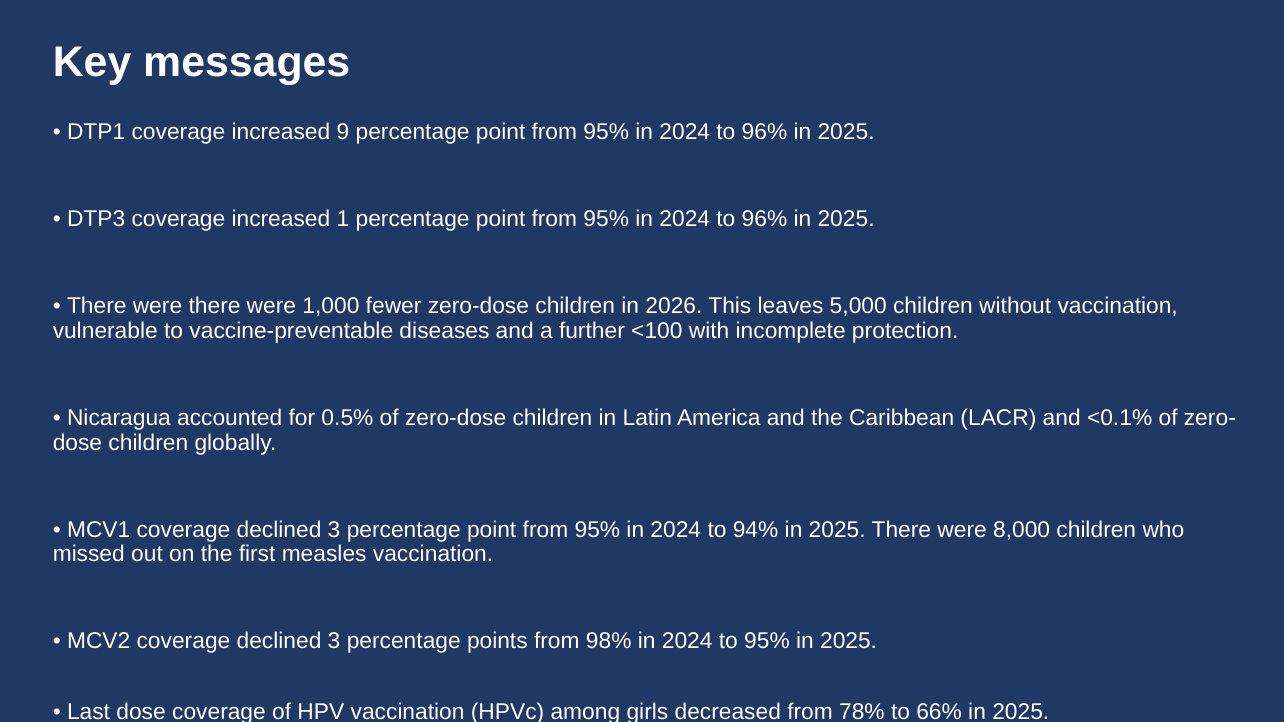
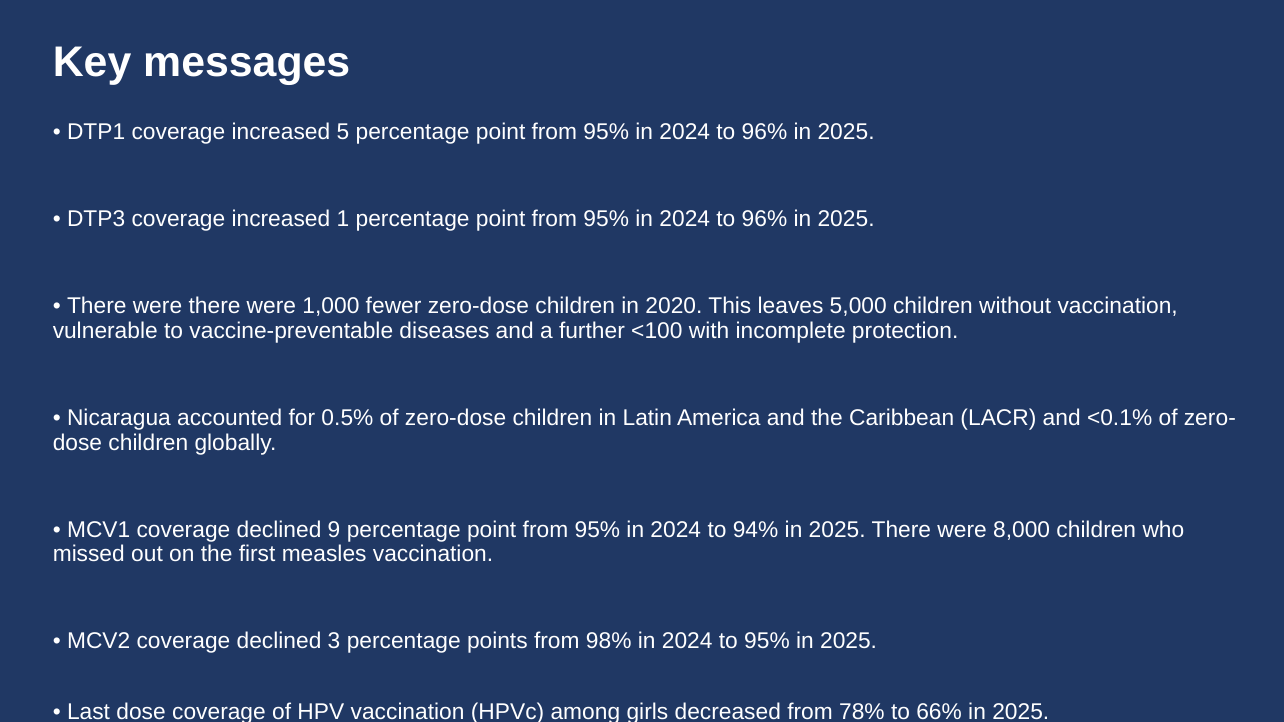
9: 9 -> 5 (343, 132)
2026: 2026 -> 2020 (674, 307)
MCV1 coverage declined 3: 3 -> 9 (334, 530)
